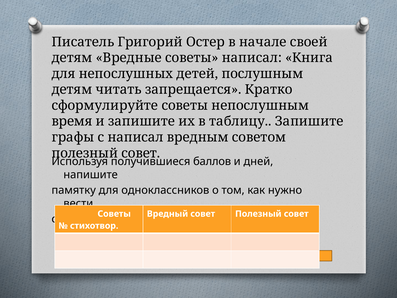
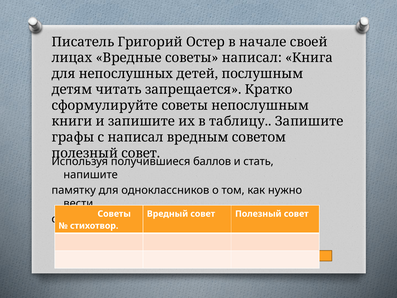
детям: детям -> лицах (72, 58)
время: время -> книги (72, 121)
дней: дней -> стать (258, 161)
